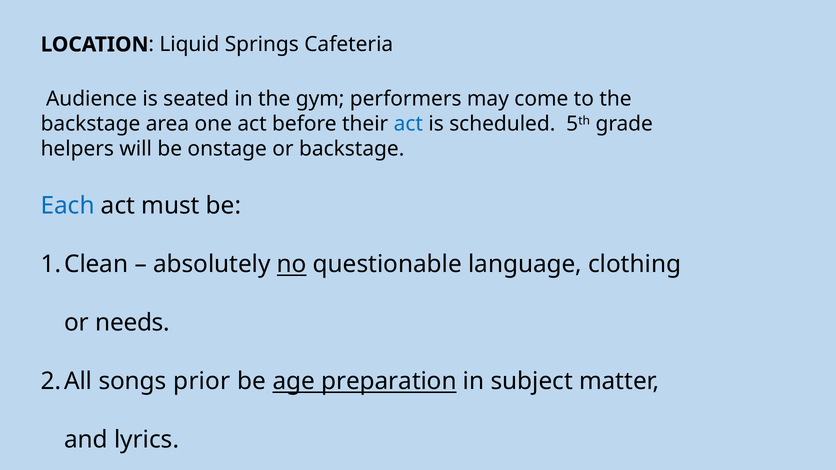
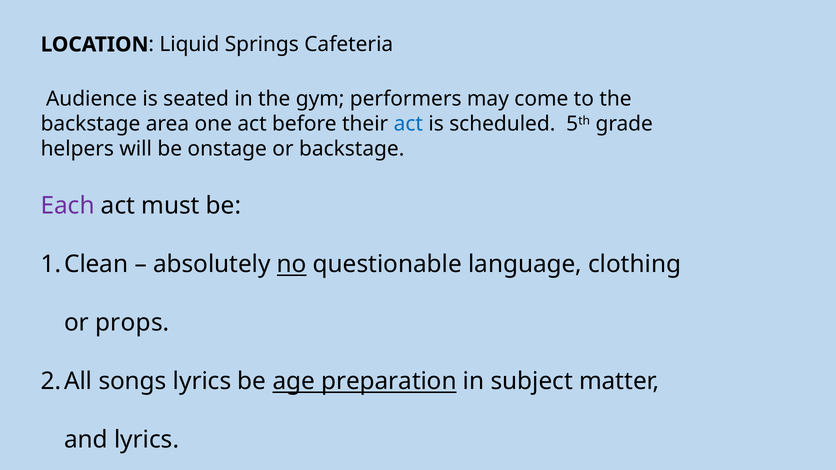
Each colour: blue -> purple (68, 206)
needs: needs -> props (132, 323)
songs prior: prior -> lyrics (202, 381)
